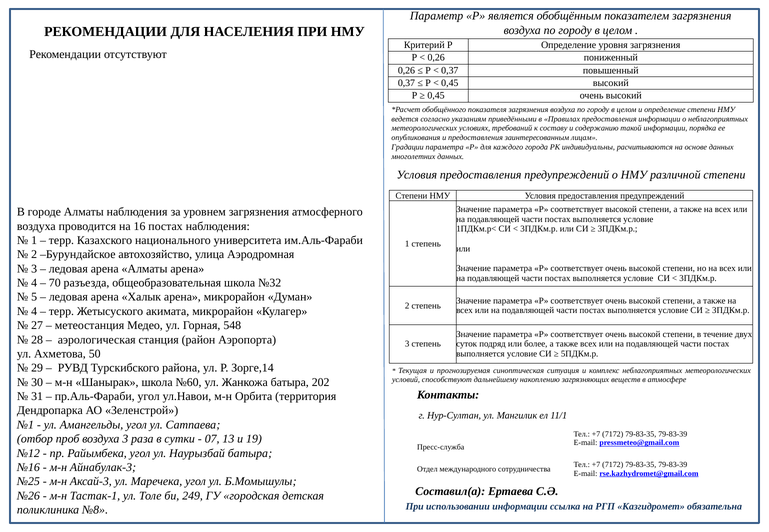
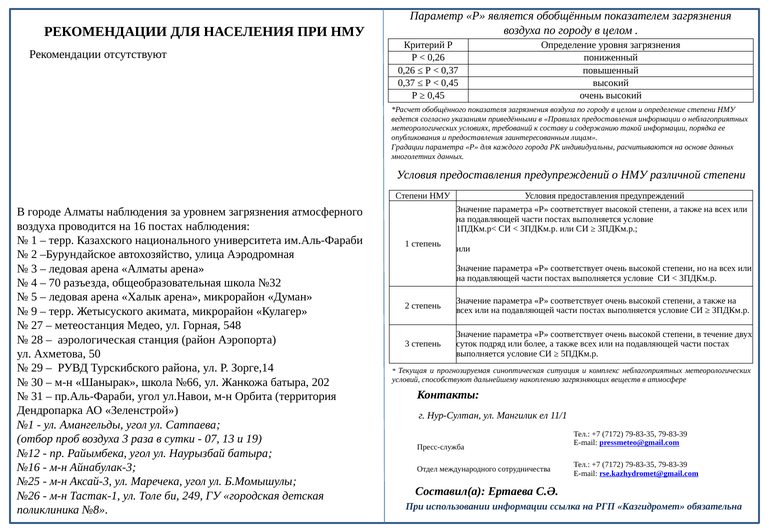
4: 4 -> 9 (34, 312)
№60: №60 -> №66 (189, 382)
